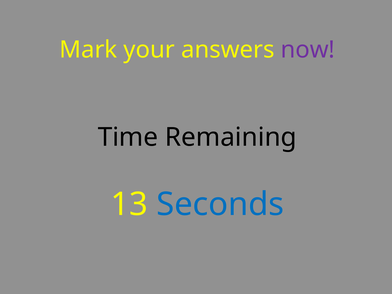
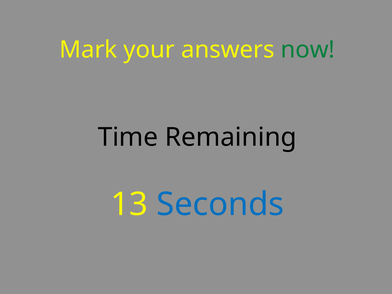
now colour: purple -> green (308, 50)
